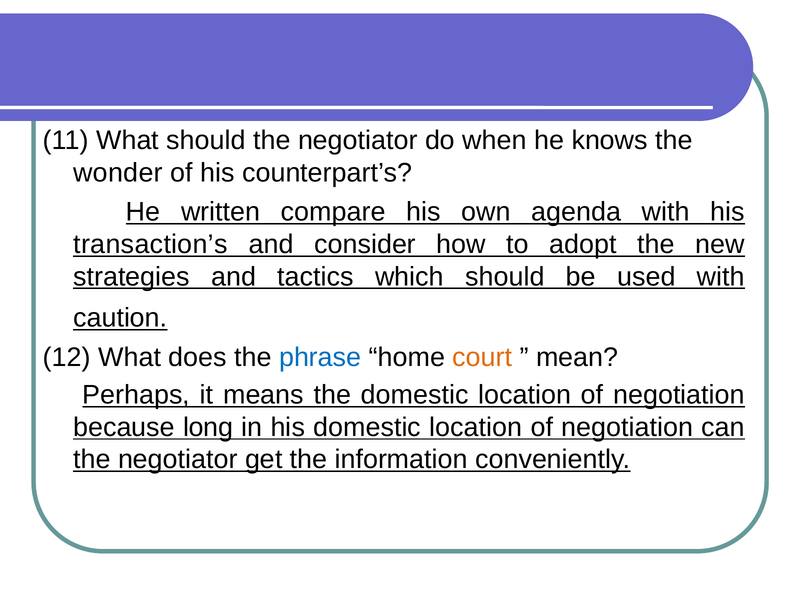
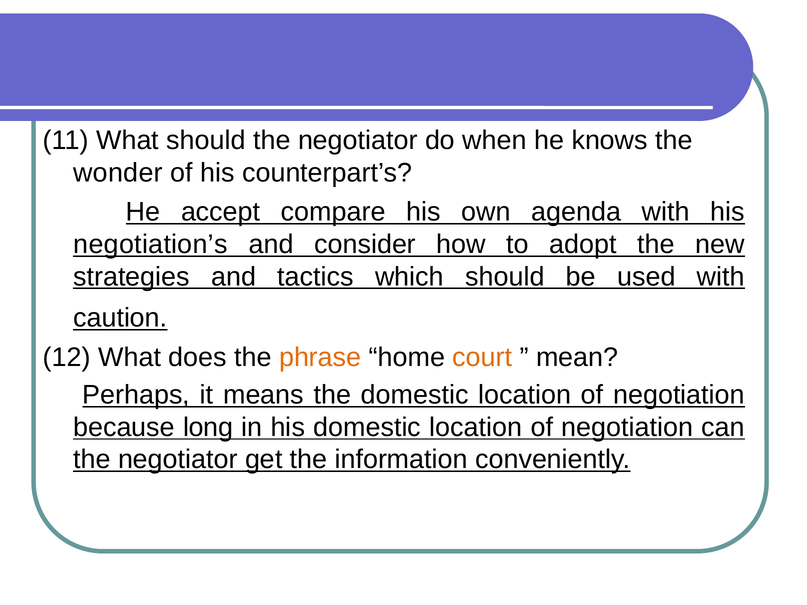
written: written -> accept (221, 212)
transaction’s: transaction’s -> negotiation’s (151, 244)
phrase colour: blue -> orange (320, 357)
